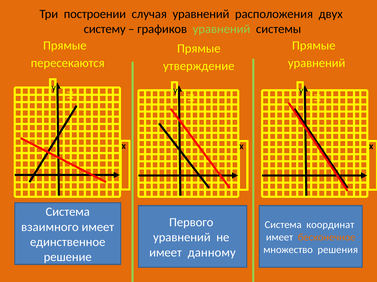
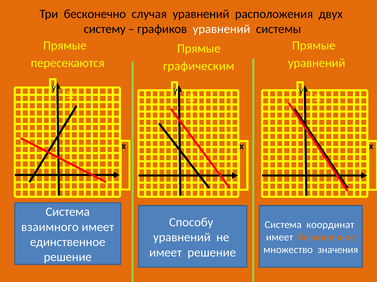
построении: построении -> бесконечно (95, 14)
уравнений colour: light green -> white (222, 29)
утверждение: утверждение -> графическим (199, 66)
Первого: Первого -> Способу (191, 223)
решения: решения -> значения (338, 250)
имеет данному: данному -> решение (212, 253)
